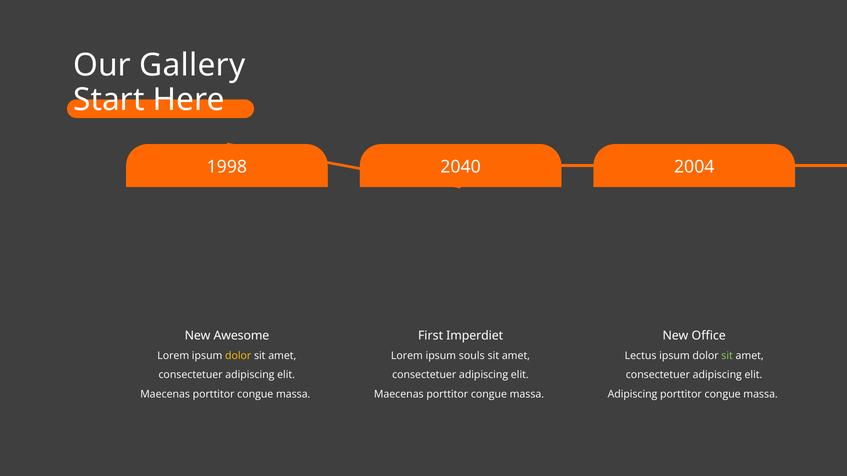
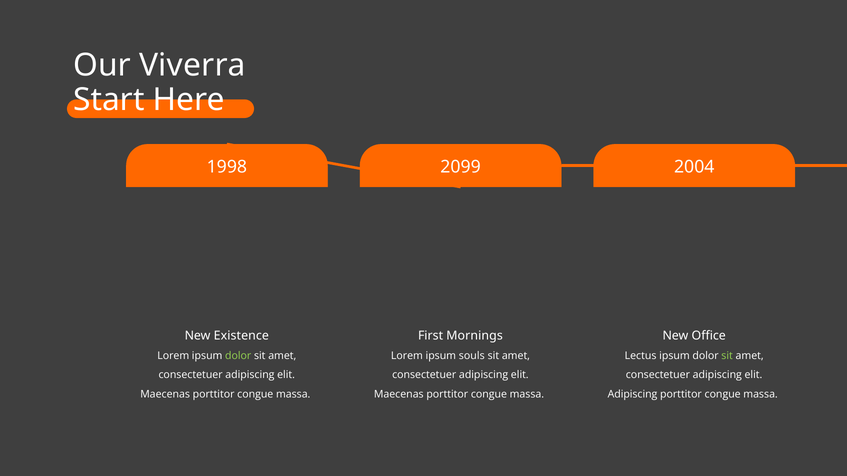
Gallery: Gallery -> Viverra (192, 66)
2040: 2040 -> 2099 (461, 167)
Awesome: Awesome -> Existence (241, 336)
Imperdiet: Imperdiet -> Mornings (475, 336)
dolor colour: yellow -> light green (238, 356)
